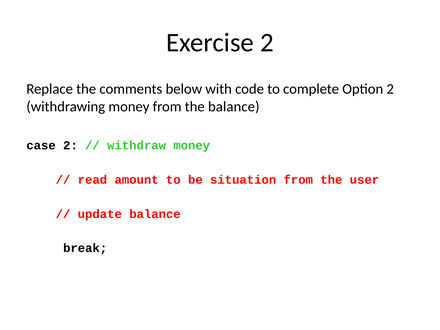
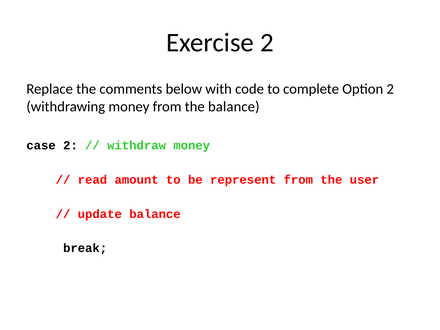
situation: situation -> represent (243, 180)
